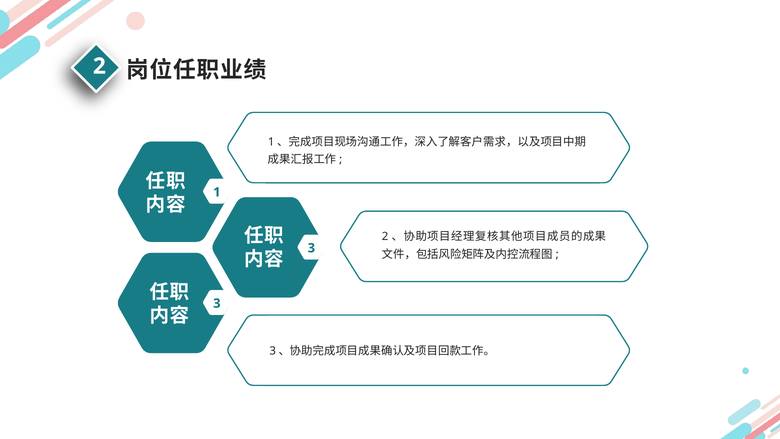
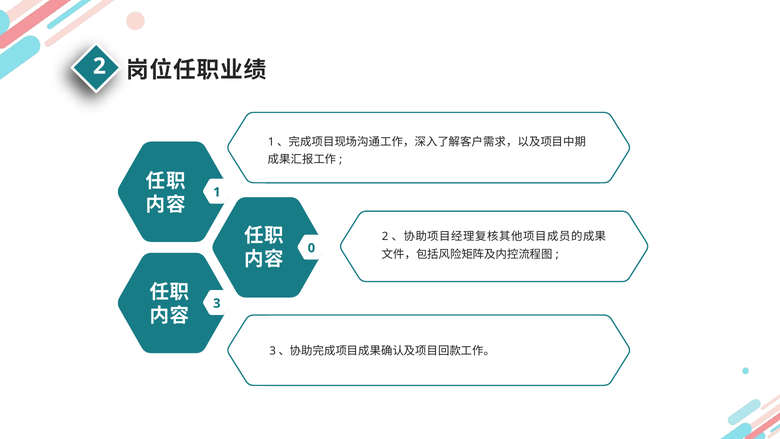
3: 3 -> 0 (311, 248)
